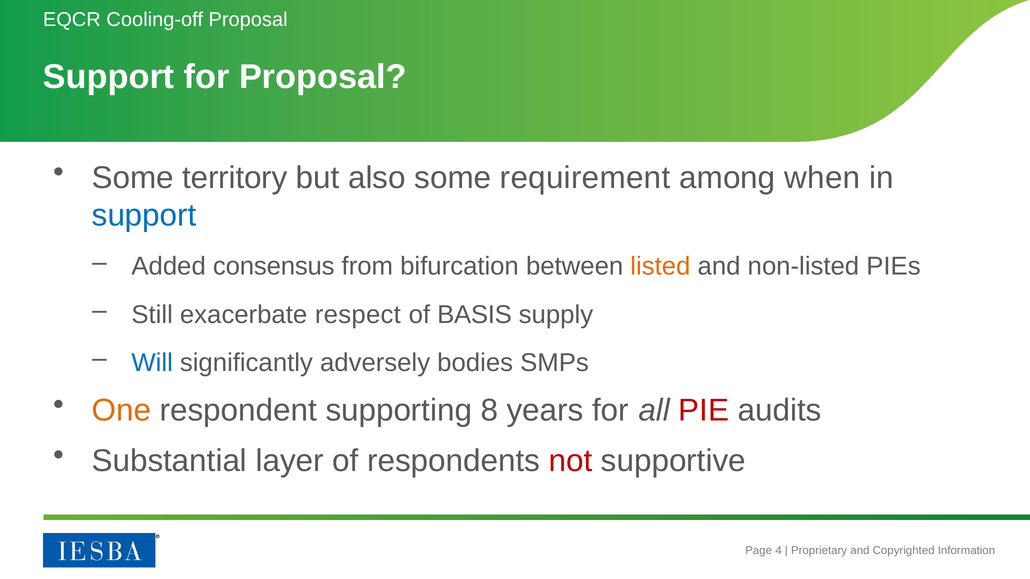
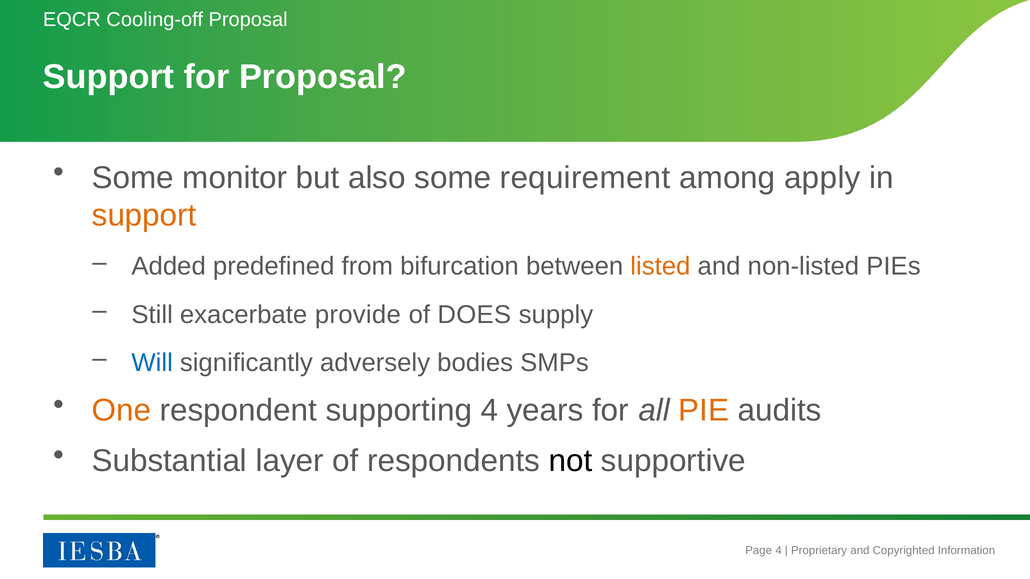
territory: territory -> monitor (235, 178)
when: when -> apply (822, 178)
support colour: blue -> orange (144, 216)
consensus: consensus -> predefined (274, 267)
respect: respect -> provide (358, 315)
BASIS: BASIS -> DOES (474, 315)
supporting 8: 8 -> 4 (489, 410)
PIE colour: red -> orange (704, 410)
not colour: red -> black (571, 461)
